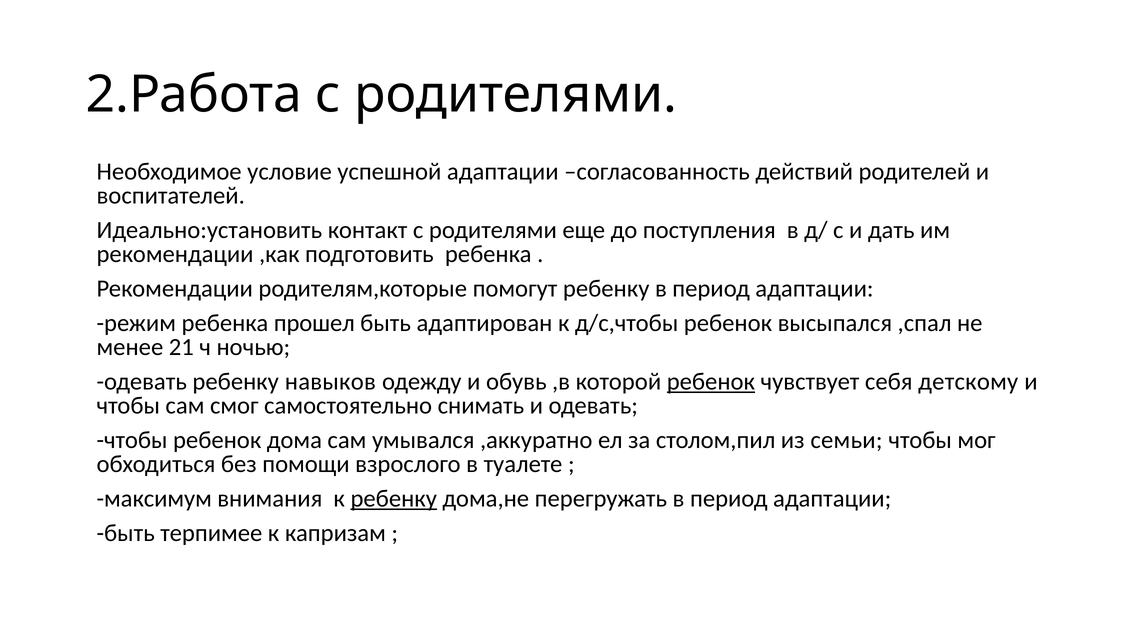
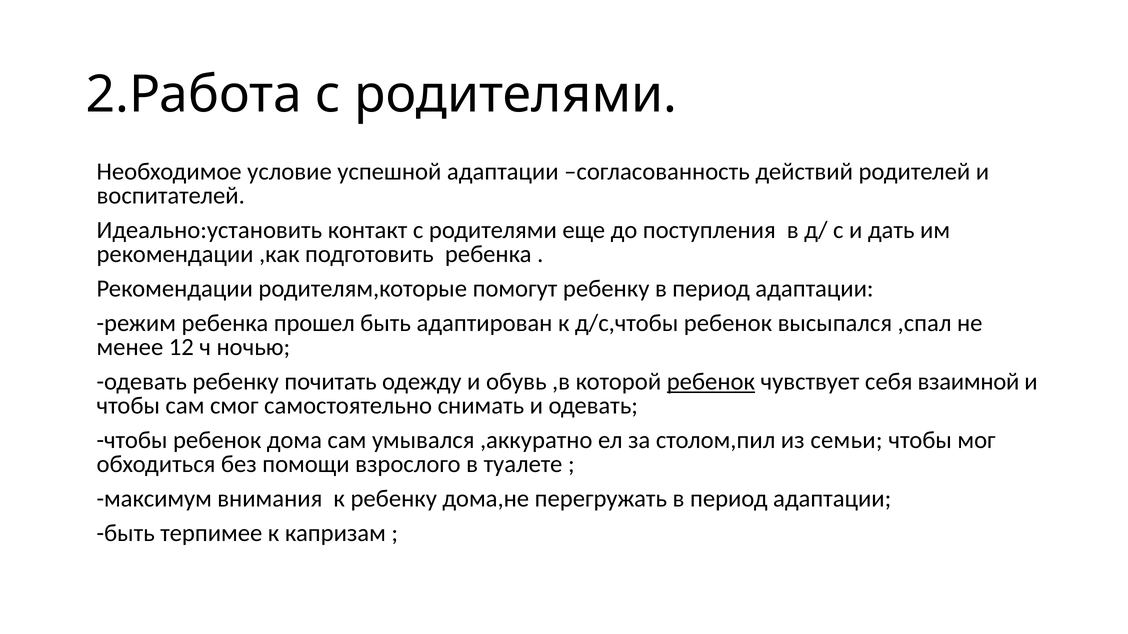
21: 21 -> 12 (181, 347)
навыков: навыков -> почитать (331, 382)
детскому: детскому -> взаимной (968, 382)
ребенку underline: present -> none (394, 499)
